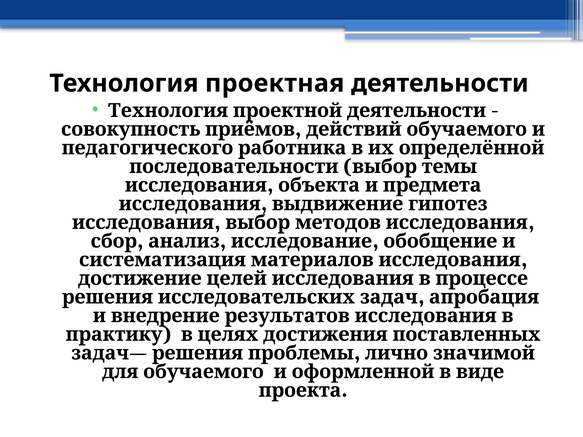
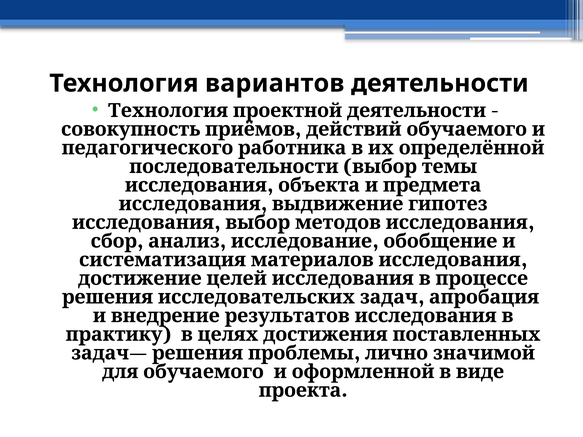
проектная: проектная -> вариантов (275, 83)
